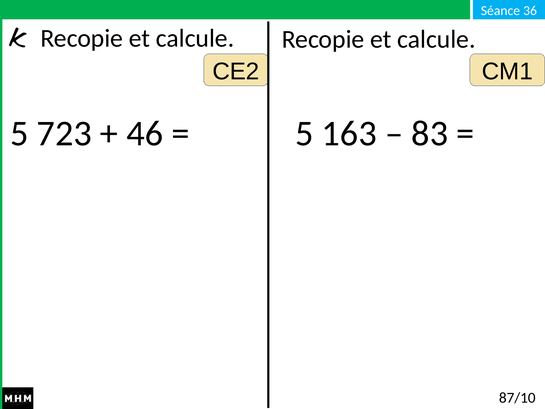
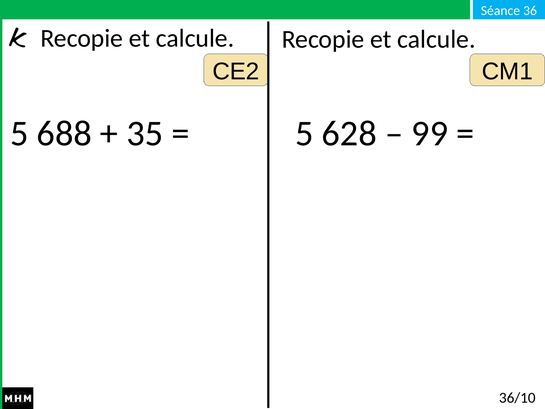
723: 723 -> 688 (64, 133)
46: 46 -> 35 (145, 133)
163: 163 -> 628 (349, 133)
83: 83 -> 99 (430, 133)
87/10: 87/10 -> 36/10 (517, 398)
